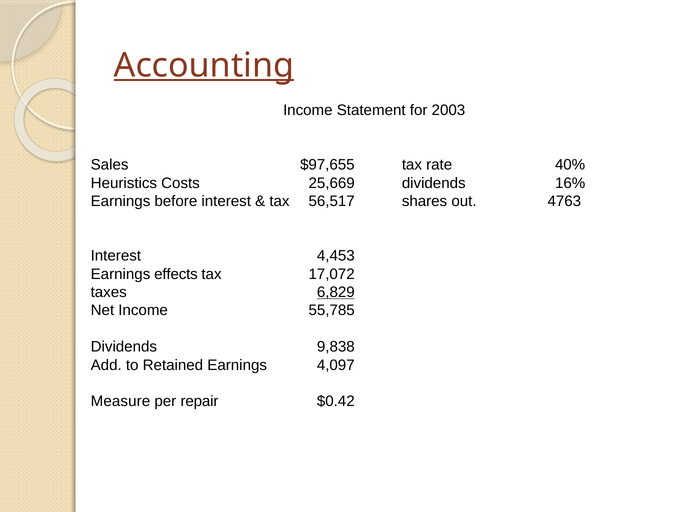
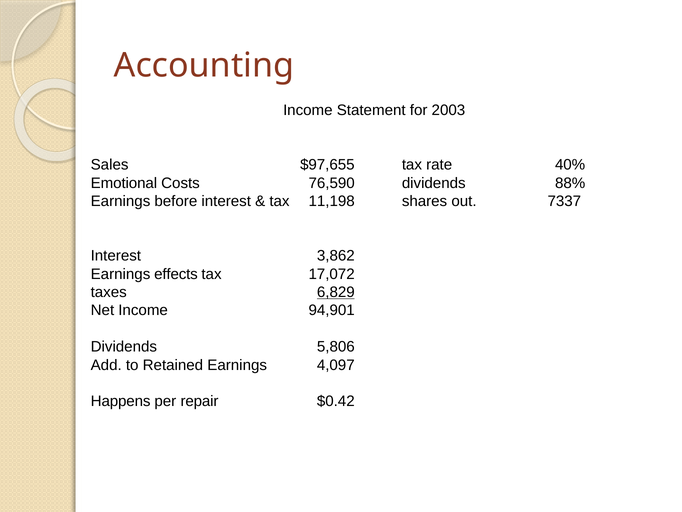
Accounting underline: present -> none (204, 65)
Heuristics: Heuristics -> Emotional (124, 183)
25,669: 25,669 -> 76,590 (332, 183)
16%: 16% -> 88% (570, 183)
56,517: 56,517 -> 11,198 (332, 201)
4763: 4763 -> 7337 (564, 201)
4,453: 4,453 -> 3,862 (336, 256)
55,785: 55,785 -> 94,901 (332, 310)
9,838: 9,838 -> 5,806 (336, 347)
Measure: Measure -> Happens (121, 401)
